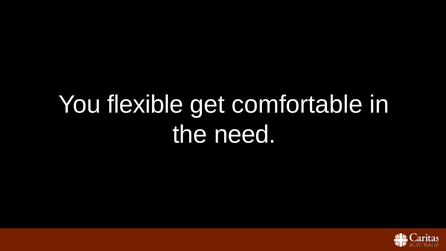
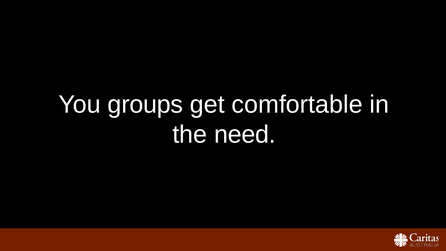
flexible: flexible -> groups (145, 104)
